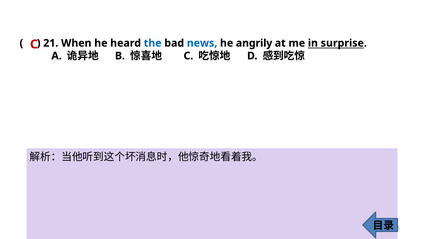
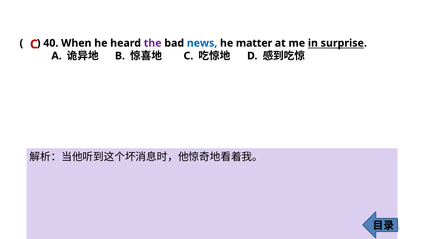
21: 21 -> 40 (51, 43)
the colour: blue -> purple (153, 43)
angrily: angrily -> matter (254, 43)
